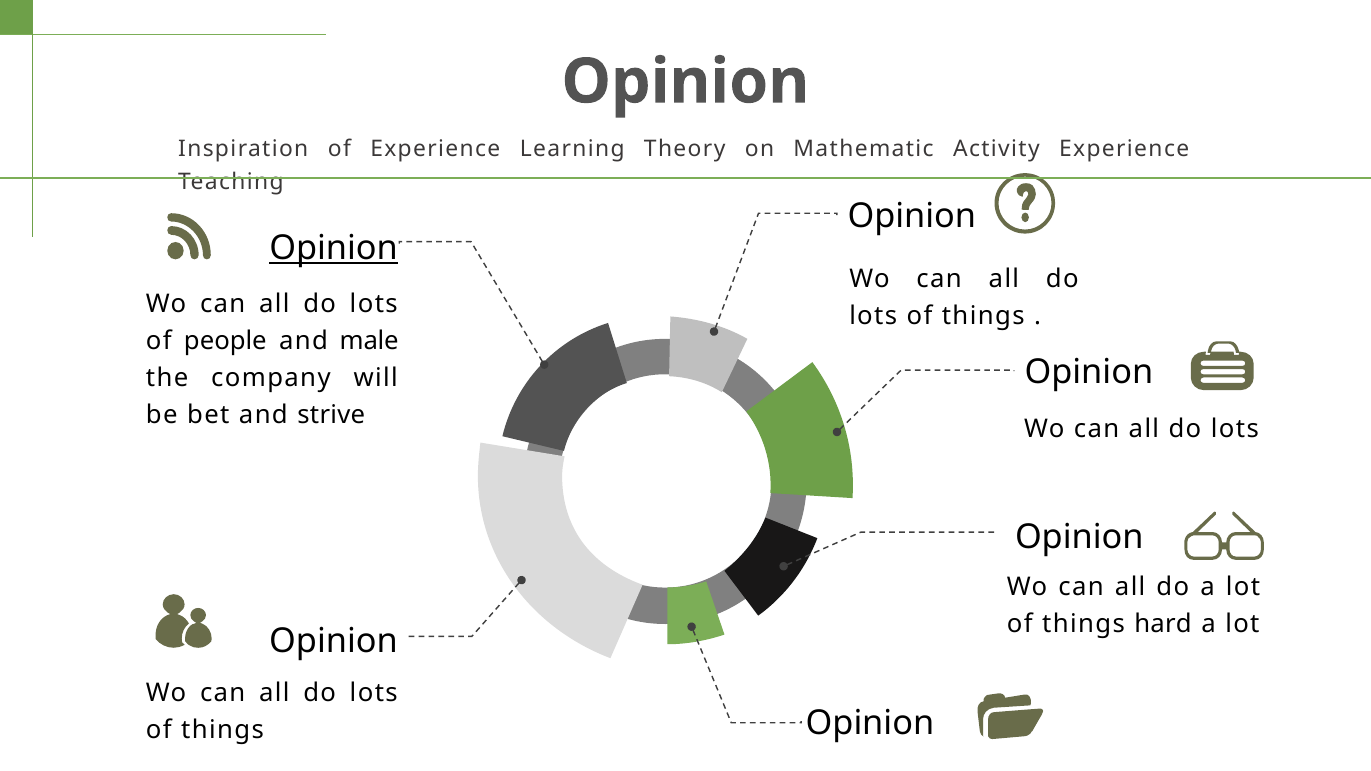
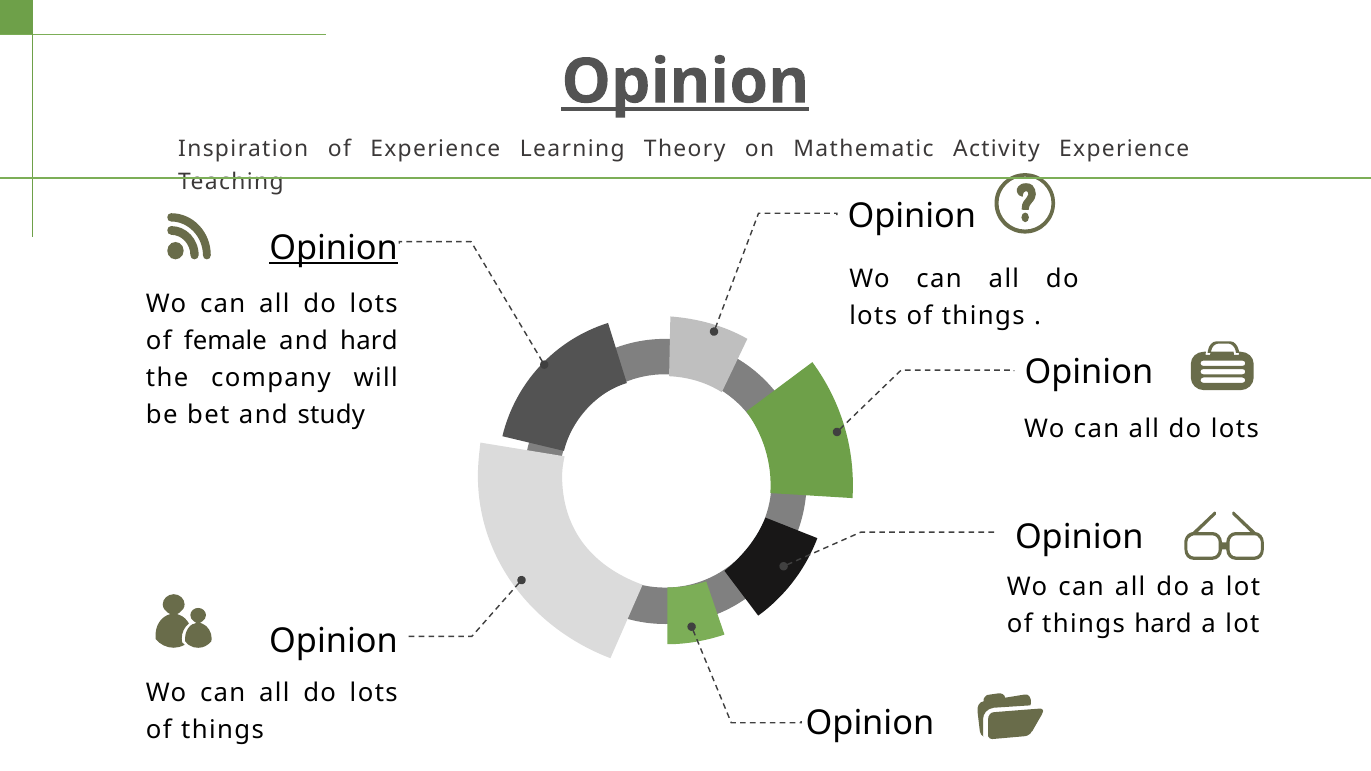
Opinion underline: none -> present (685, 82)
people: people -> female (225, 341)
and male: male -> hard (369, 341)
strive: strive -> study (331, 415)
